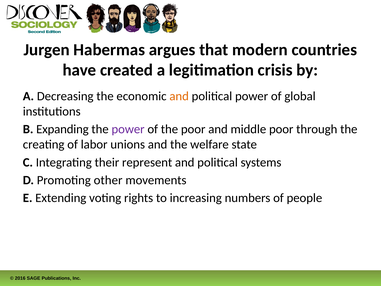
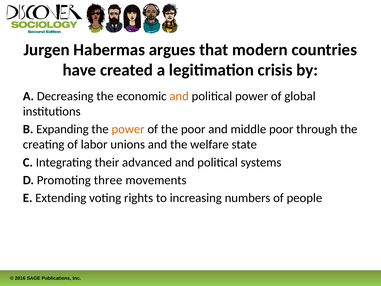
power colour: purple -> orange (128, 129)
represent: represent -> advanced (147, 162)
other: other -> three (108, 180)
